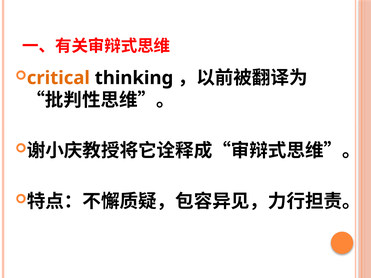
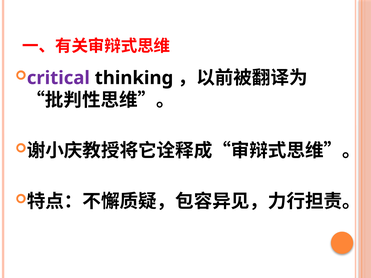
critical colour: orange -> purple (58, 78)
